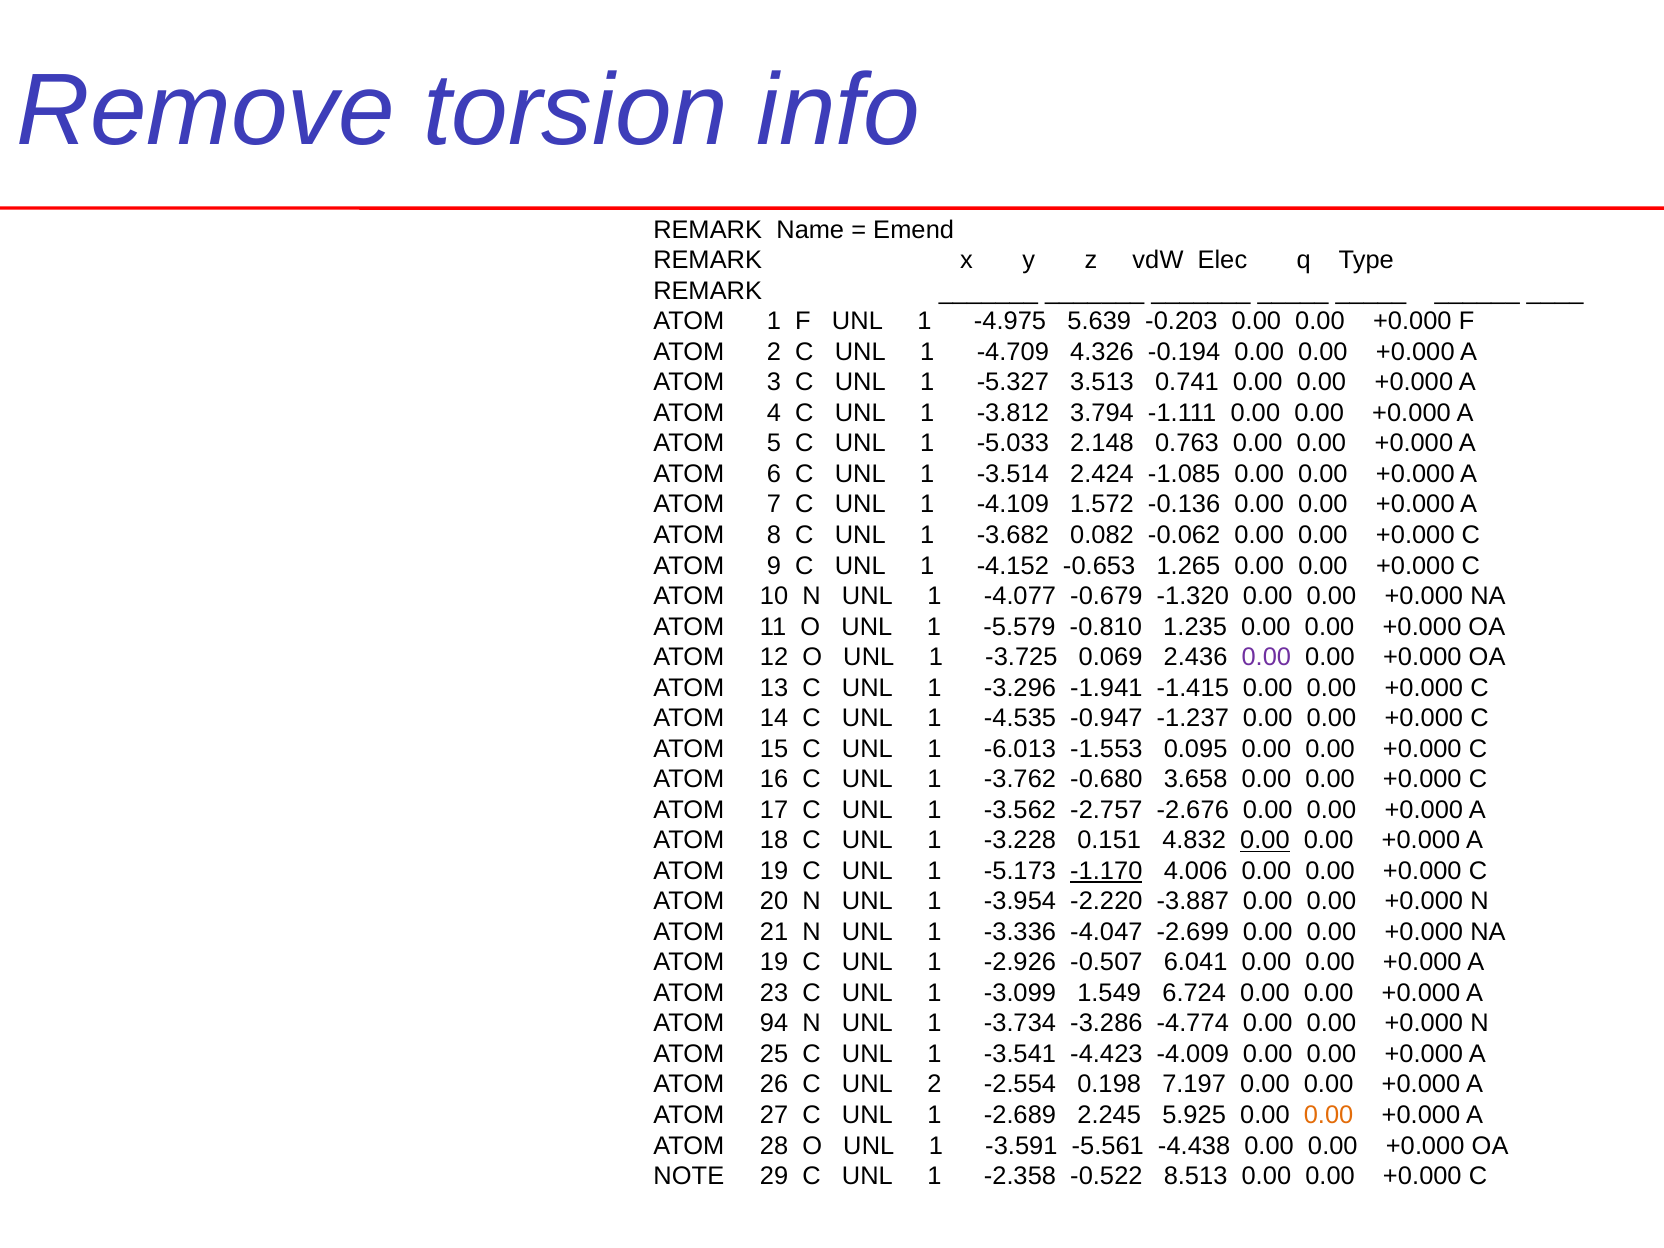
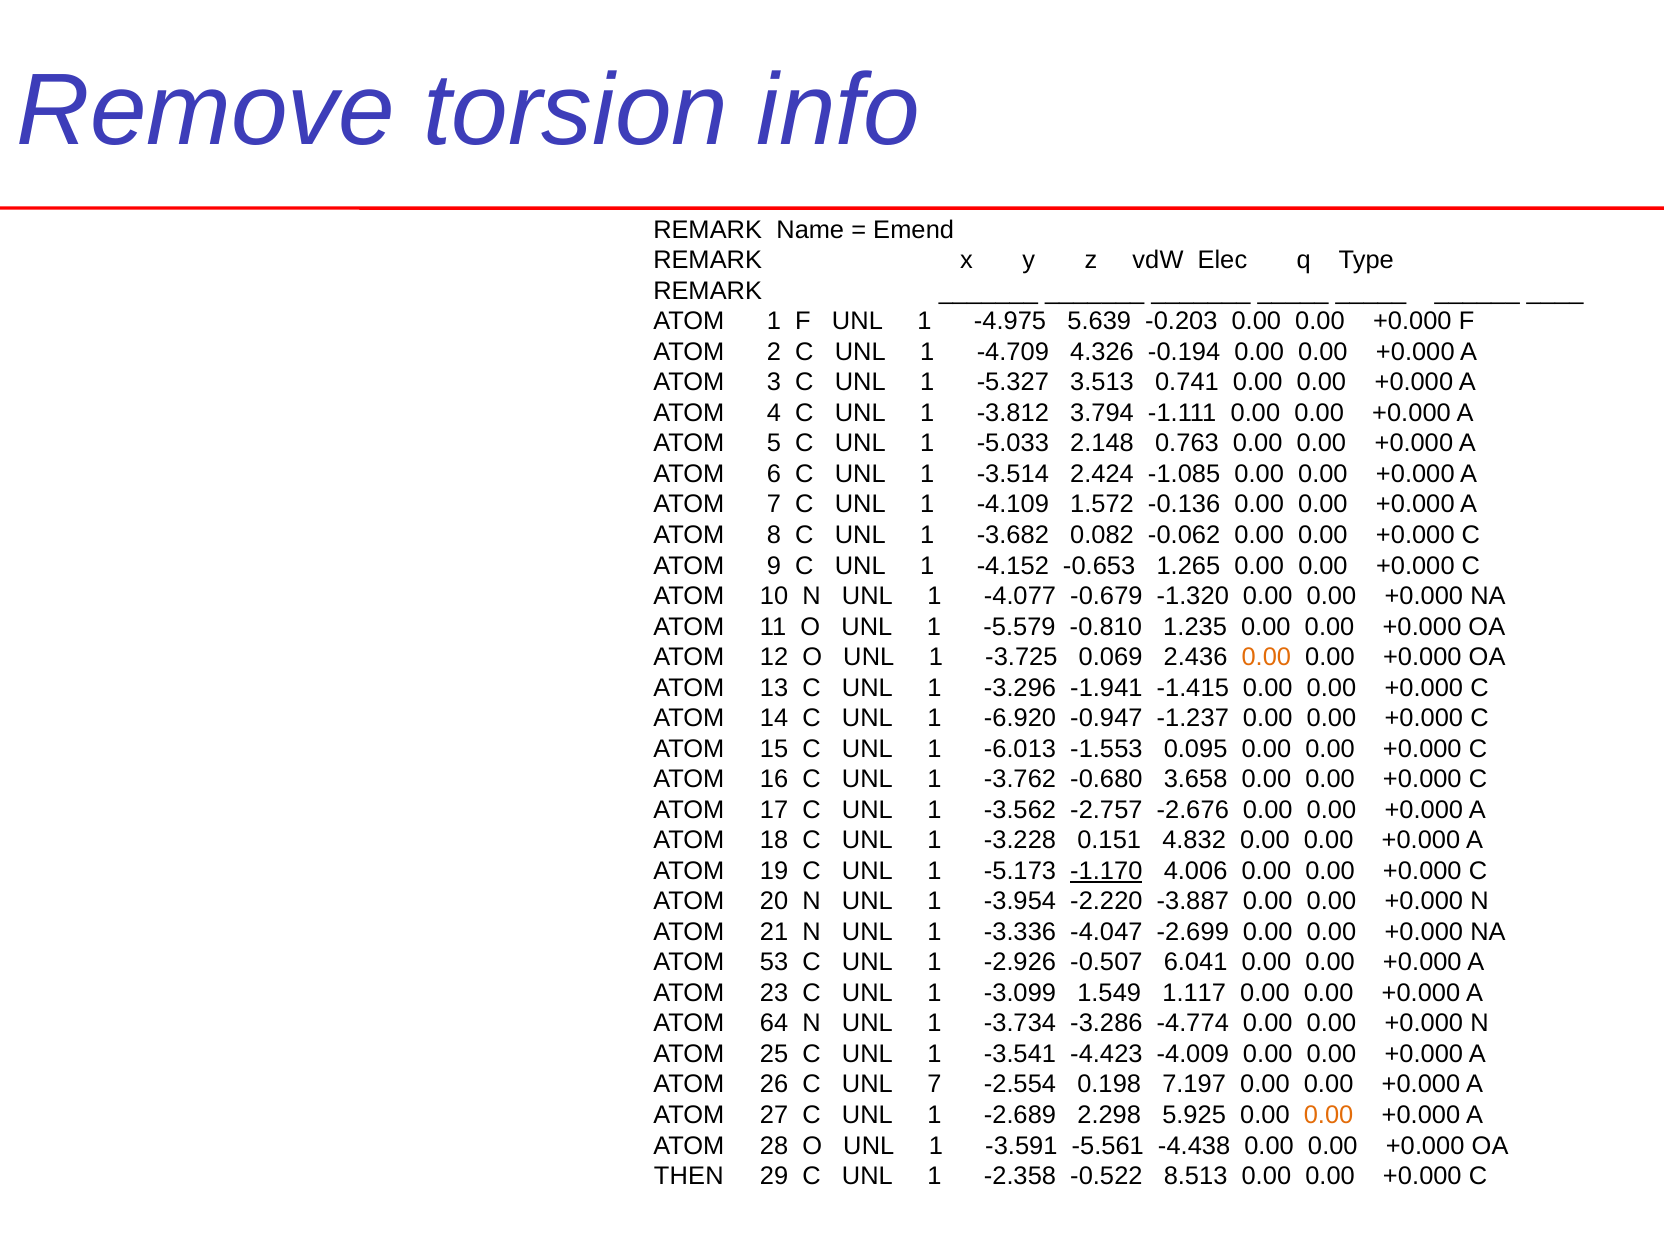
0.00 colour: purple -> orange (1266, 657)
-4.535: -4.535 -> -6.920 (1020, 718)
0.00 underline: present -> none (1265, 840)
19: 19 -> 53 (774, 962)
6.724: 6.724 -> 1.117 (1194, 993)
94: 94 -> 64 (774, 1024)
UNL 2: 2 -> 7 (934, 1085)
2.245: 2.245 -> 2.298 (1109, 1115)
NOTE: NOTE -> THEN (689, 1176)
